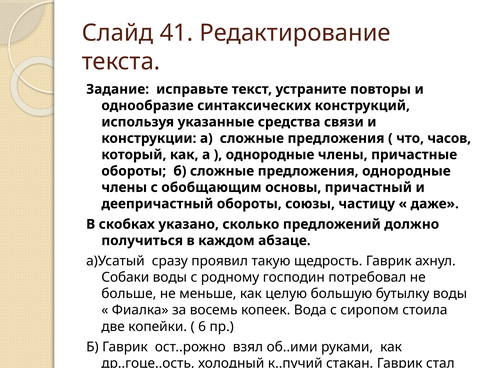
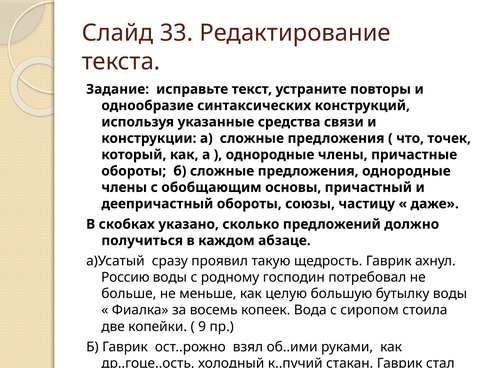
41: 41 -> 33 (177, 33)
часов: часов -> точек (449, 138)
Собаки: Собаки -> Россию (125, 277)
6: 6 -> 9 (202, 326)
